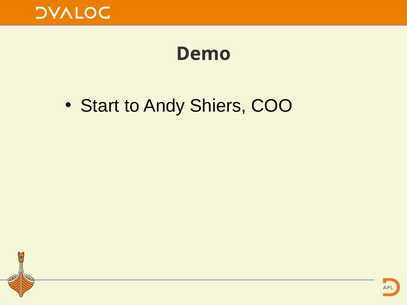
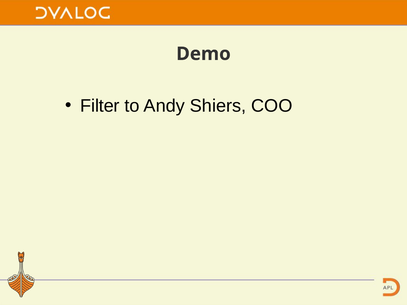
Start: Start -> Filter (100, 106)
